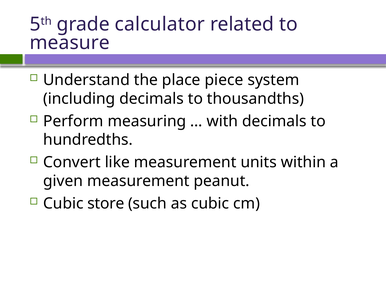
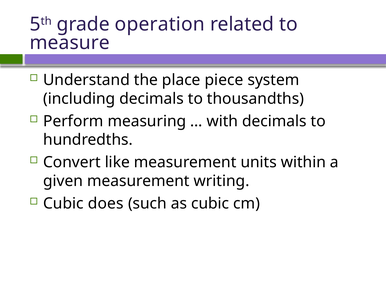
calculator: calculator -> operation (160, 24)
peanut: peanut -> writing (222, 181)
store: store -> does (106, 203)
